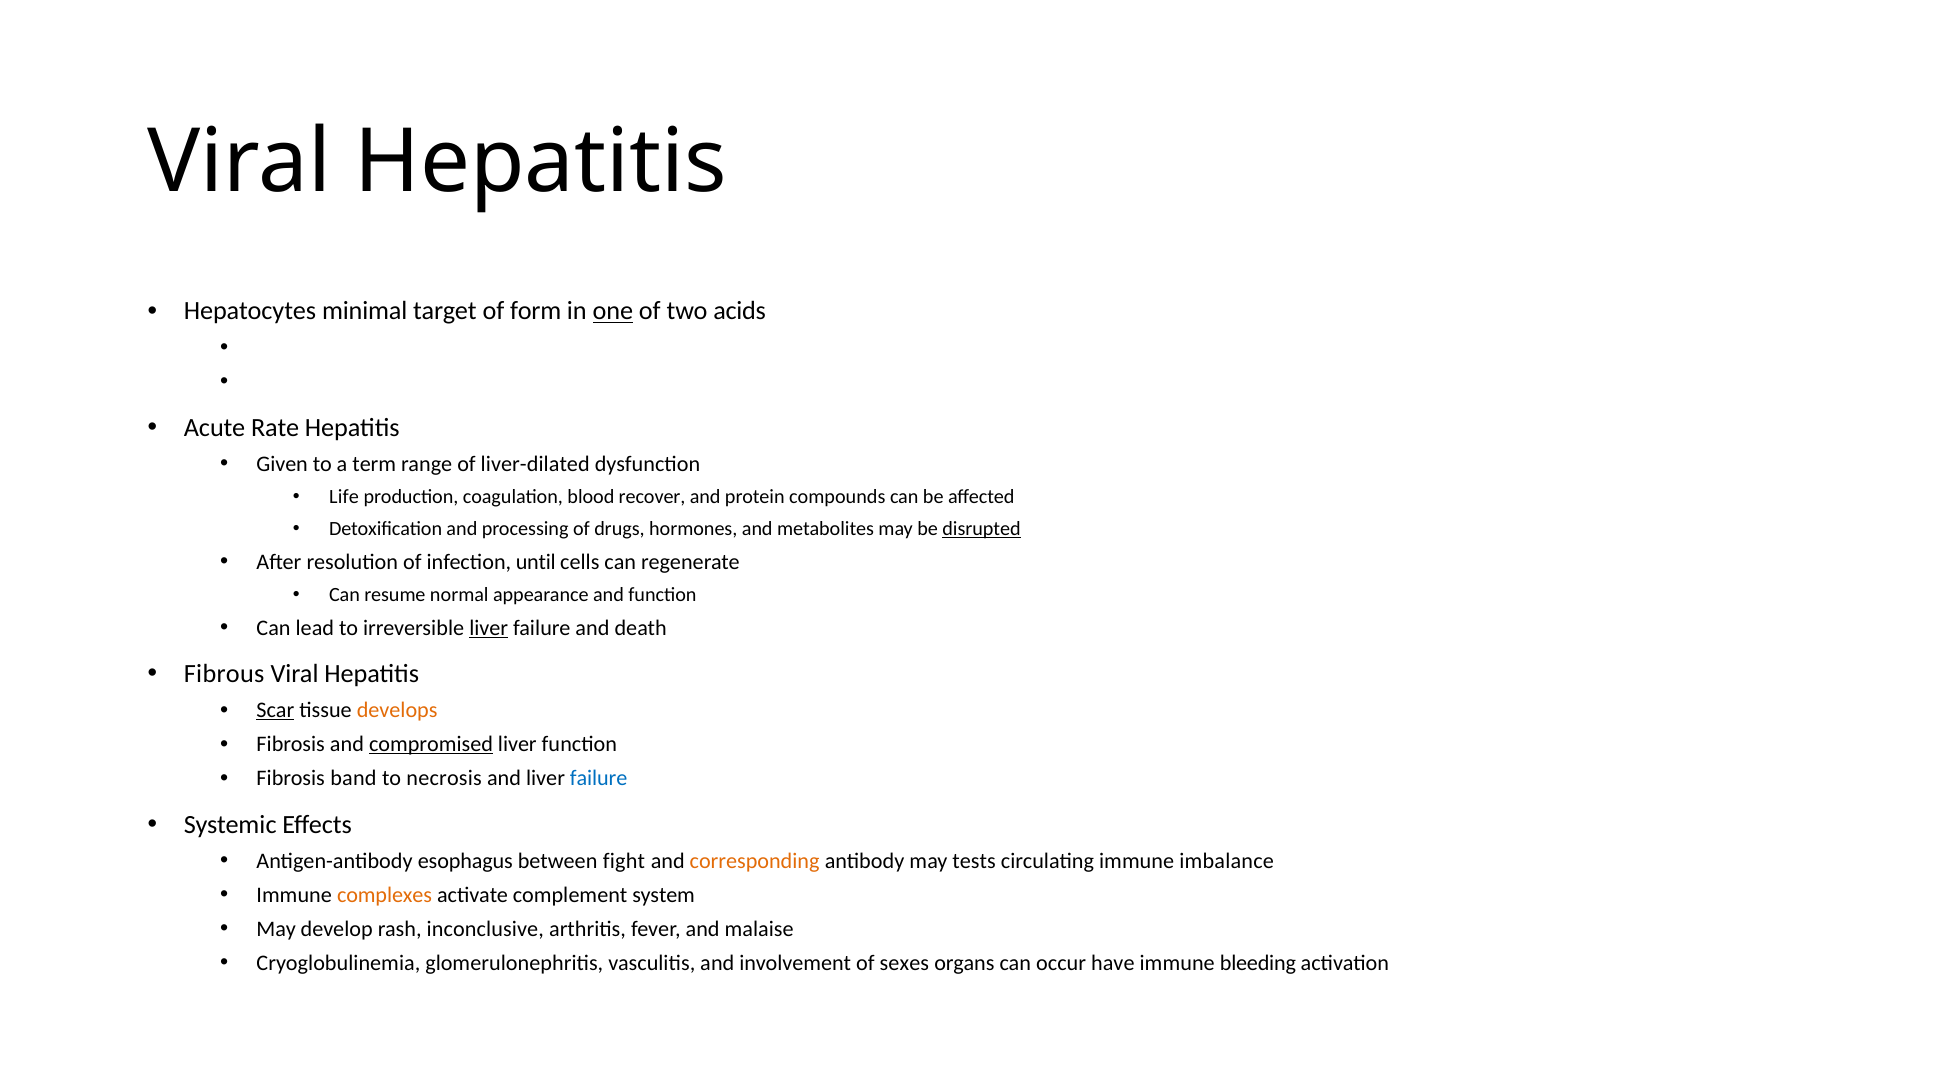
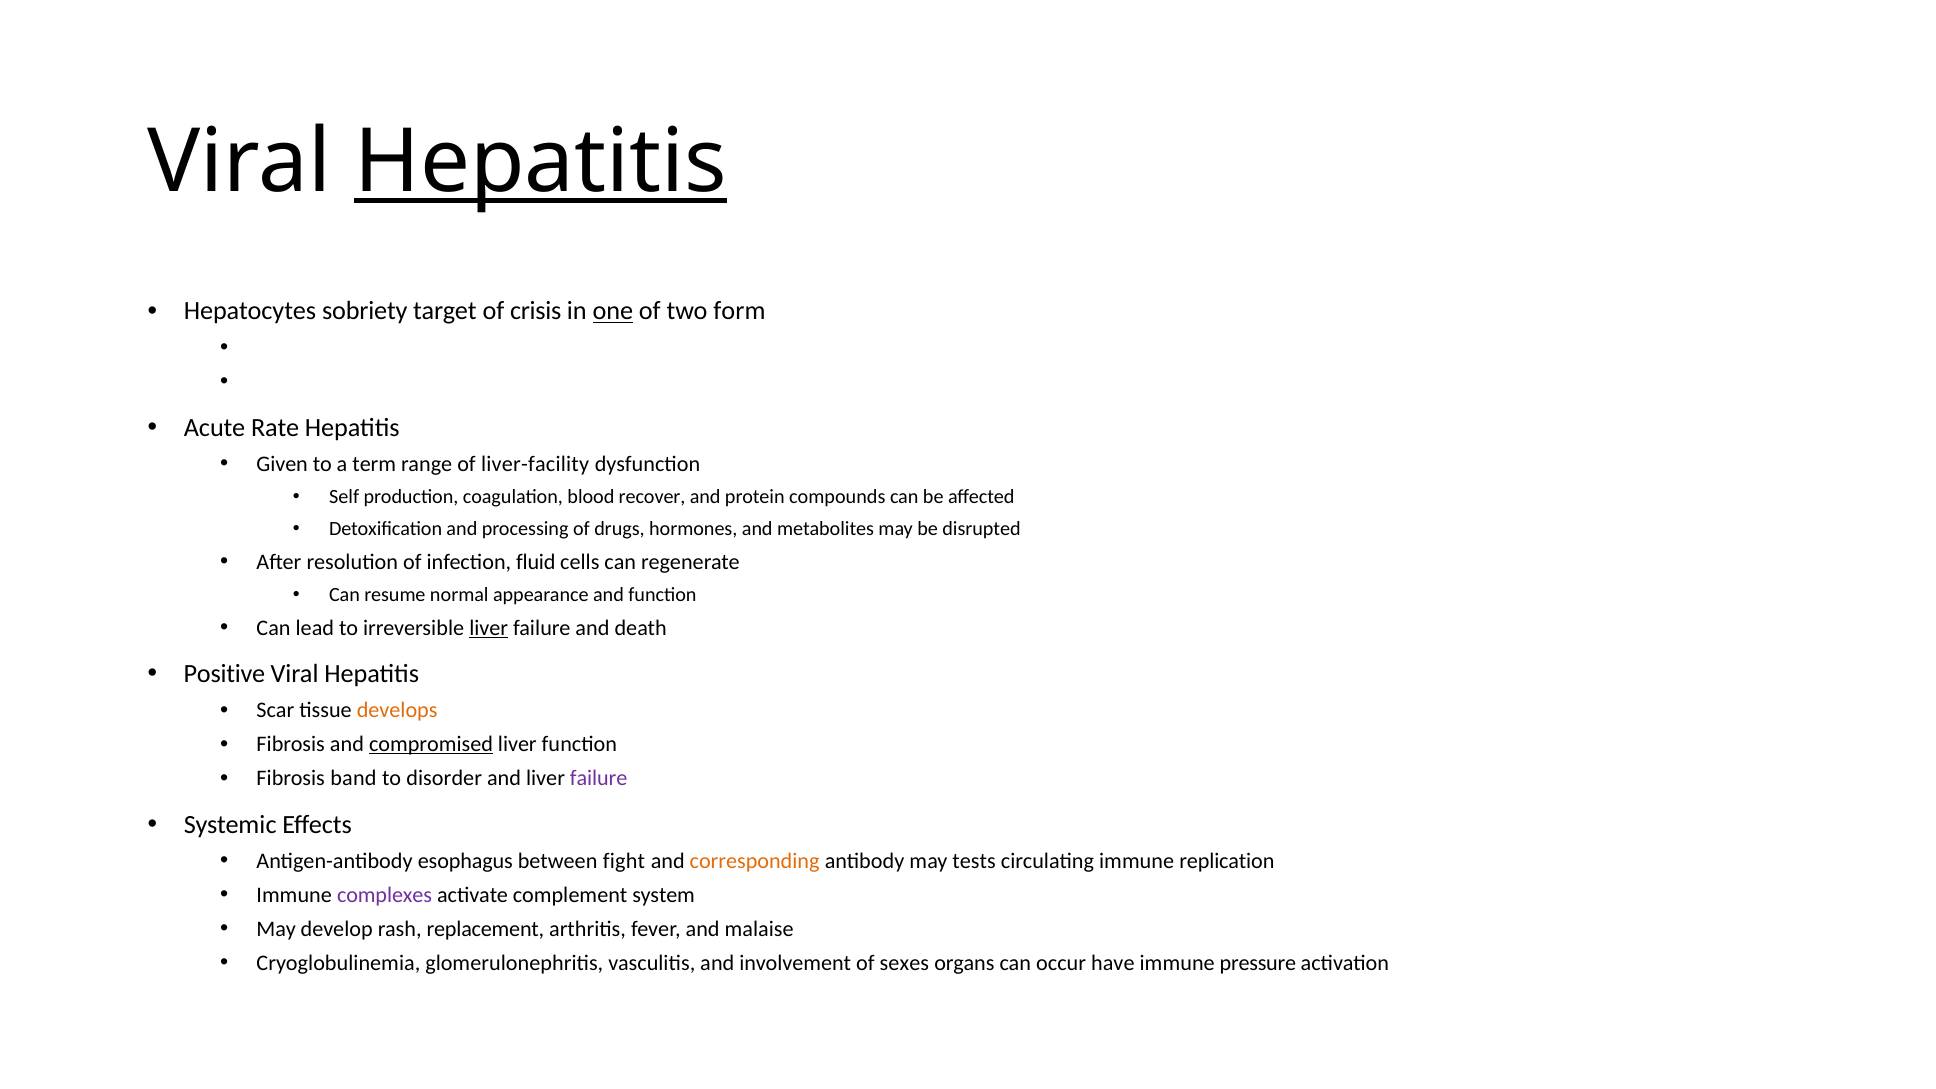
Hepatitis underline: none -> present (540, 163)
minimal: minimal -> sobriety (365, 311)
form: form -> crisis (536, 311)
acids: acids -> form (739, 311)
liver-dilated: liver-dilated -> liver-facility (535, 464)
Life: Life -> Self (344, 497)
disrupted underline: present -> none (982, 529)
until: until -> fluid (536, 562)
Fibrous: Fibrous -> Positive (224, 674)
Scar underline: present -> none (275, 710)
necrosis: necrosis -> disorder (444, 778)
failure colour: blue -> purple (599, 778)
imbalance: imbalance -> replication (1227, 861)
complexes colour: orange -> purple (385, 895)
inconclusive: inconclusive -> replacement (485, 929)
bleeding: bleeding -> pressure (1258, 963)
